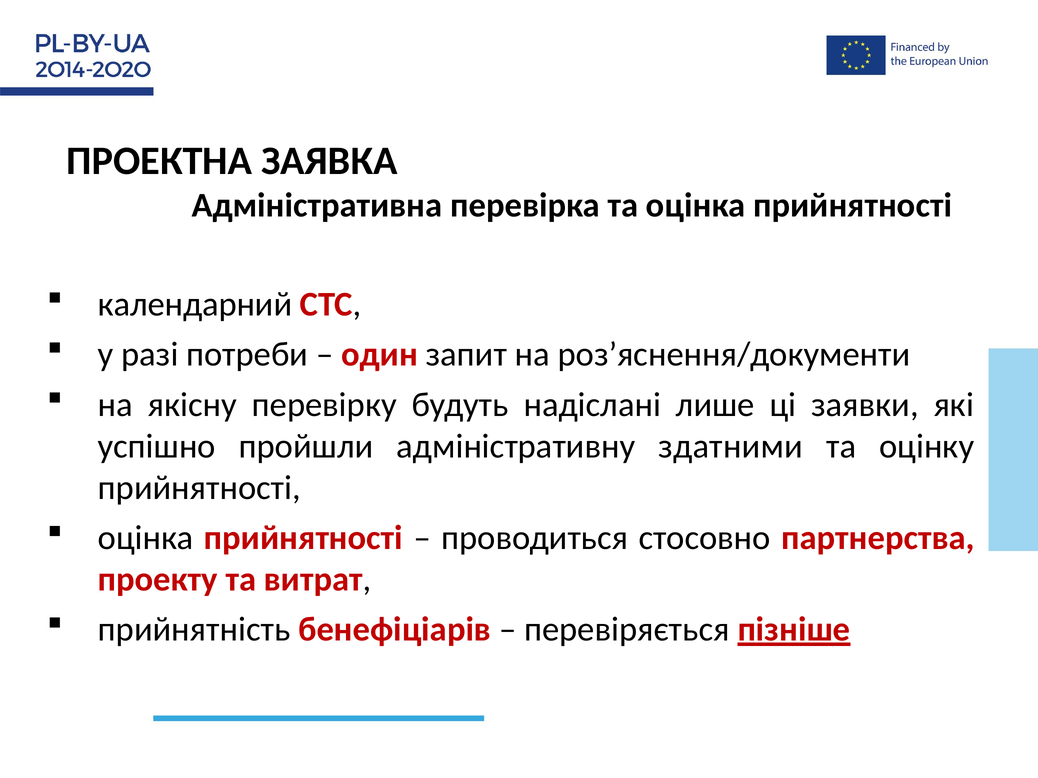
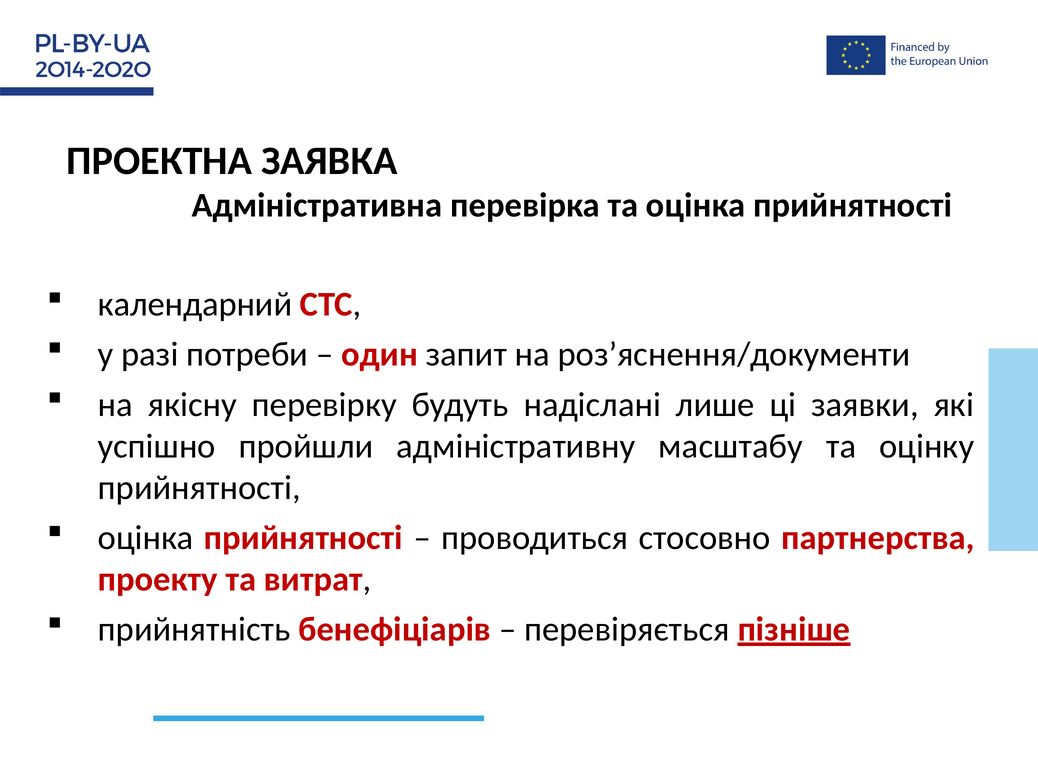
здатними: здатними -> масштабу (731, 446)
